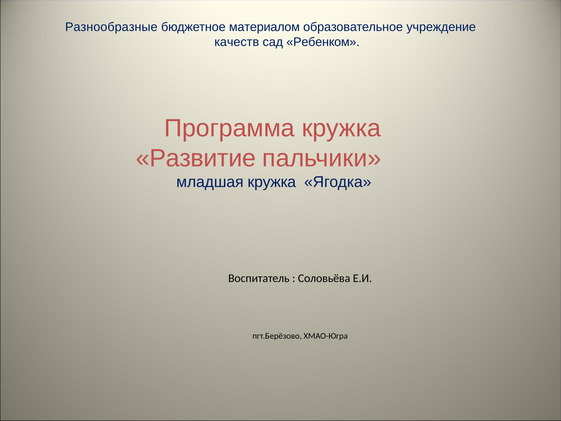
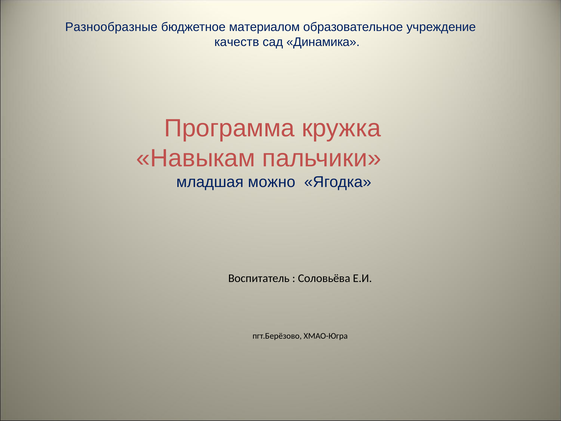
Ребенком: Ребенком -> Динамика (323, 42)
Развитие: Развитие -> Навыкам (196, 158)
младшая кружка: кружка -> можно (272, 182)
